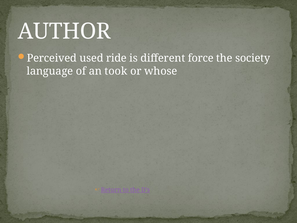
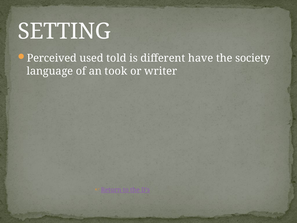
AUTHOR: AUTHOR -> SETTING (64, 31)
ride: ride -> told (116, 58)
force: force -> have (201, 58)
whose: whose -> writer (161, 71)
